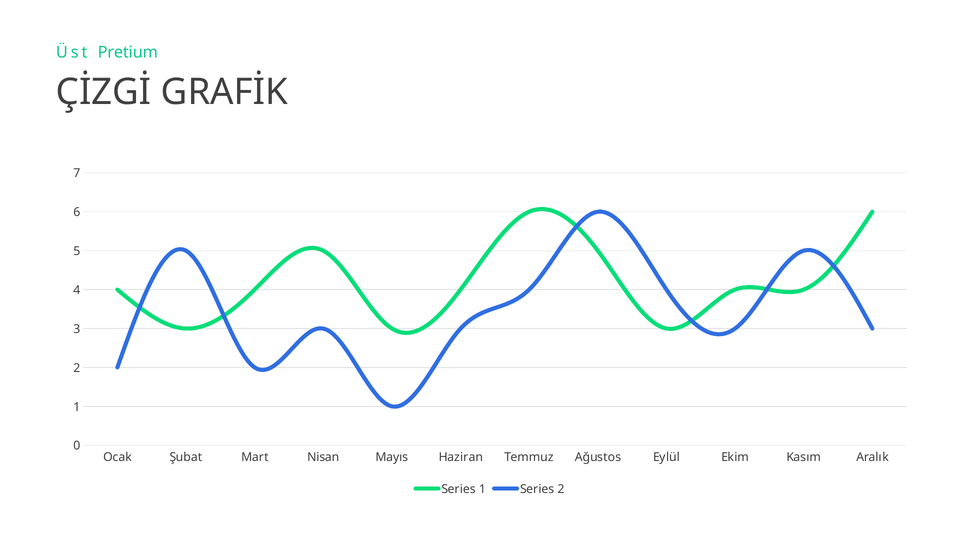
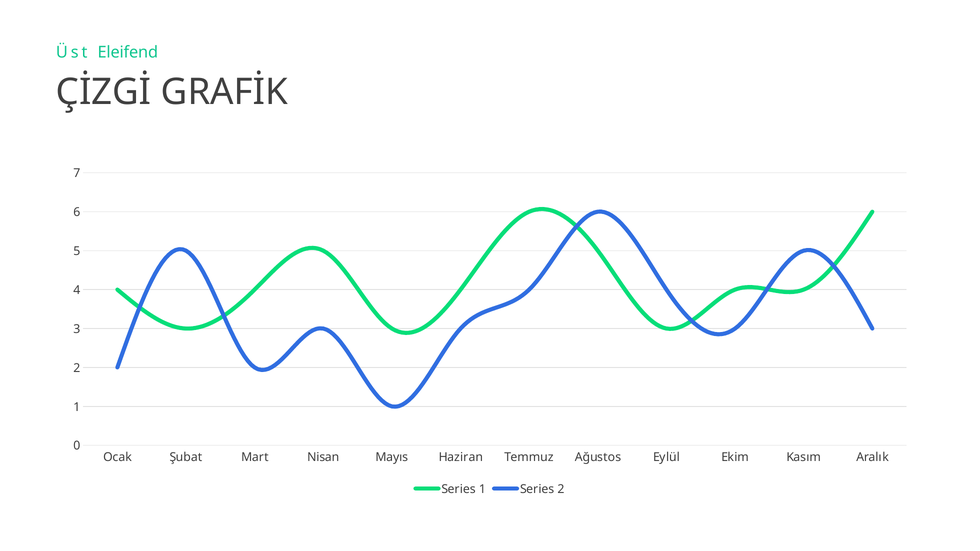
Pretium: Pretium -> Eleifend (128, 53)
